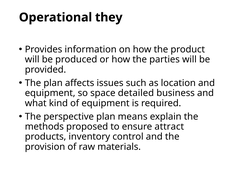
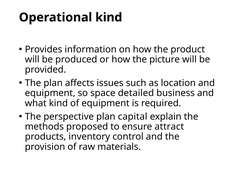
Operational they: they -> kind (109, 17)
parties: parties -> picture (165, 59)
means: means -> capital (133, 117)
